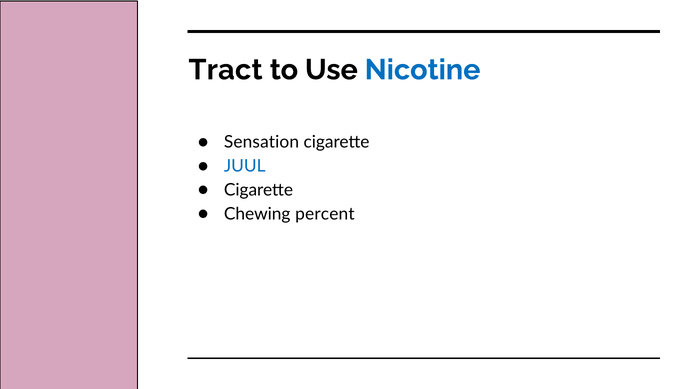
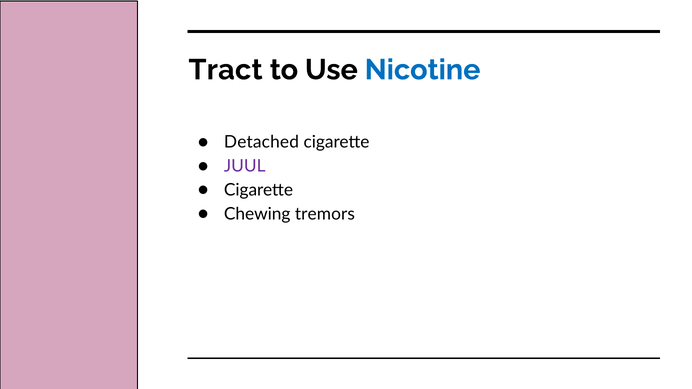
Sensation: Sensation -> Detached (261, 142)
JUUL colour: blue -> purple (245, 166)
percent: percent -> tremors (325, 214)
